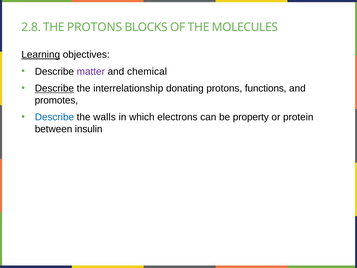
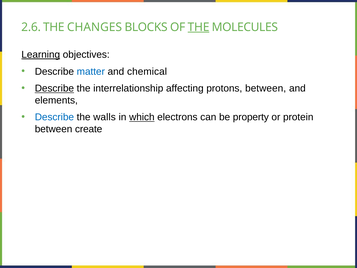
2.8: 2.8 -> 2.6 (31, 27)
THE PROTONS: PROTONS -> CHANGES (94, 27)
THE underline: none -> present (199, 27)
matter colour: purple -> blue (91, 71)
donating: donating -> affecting (185, 88)
protons functions: functions -> between (266, 88)
promotes: promotes -> elements (56, 100)
which underline: none -> present (142, 117)
insulin: insulin -> create (89, 129)
